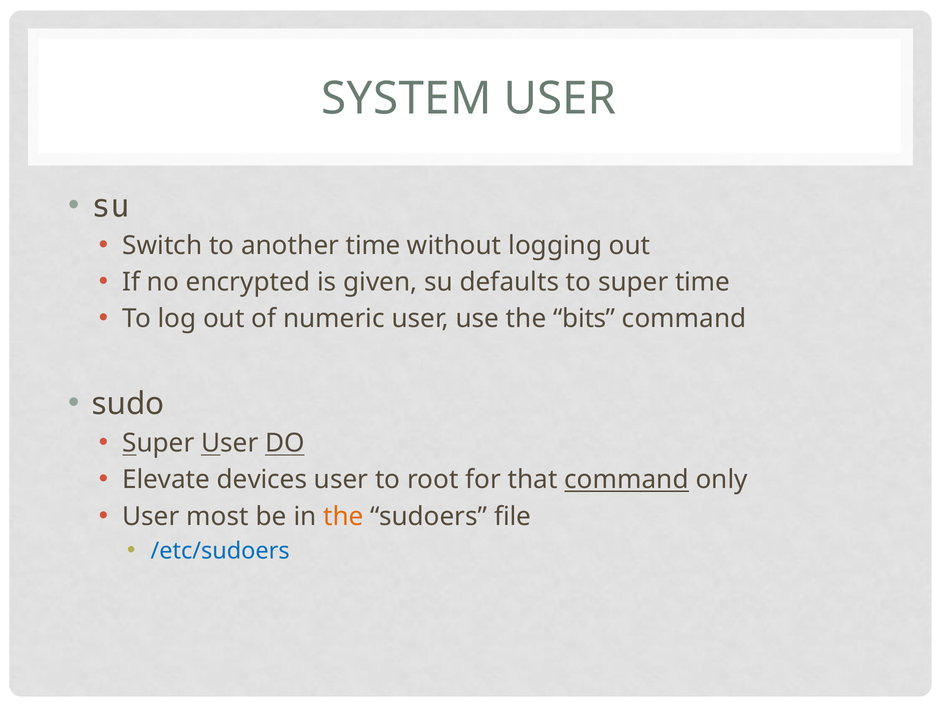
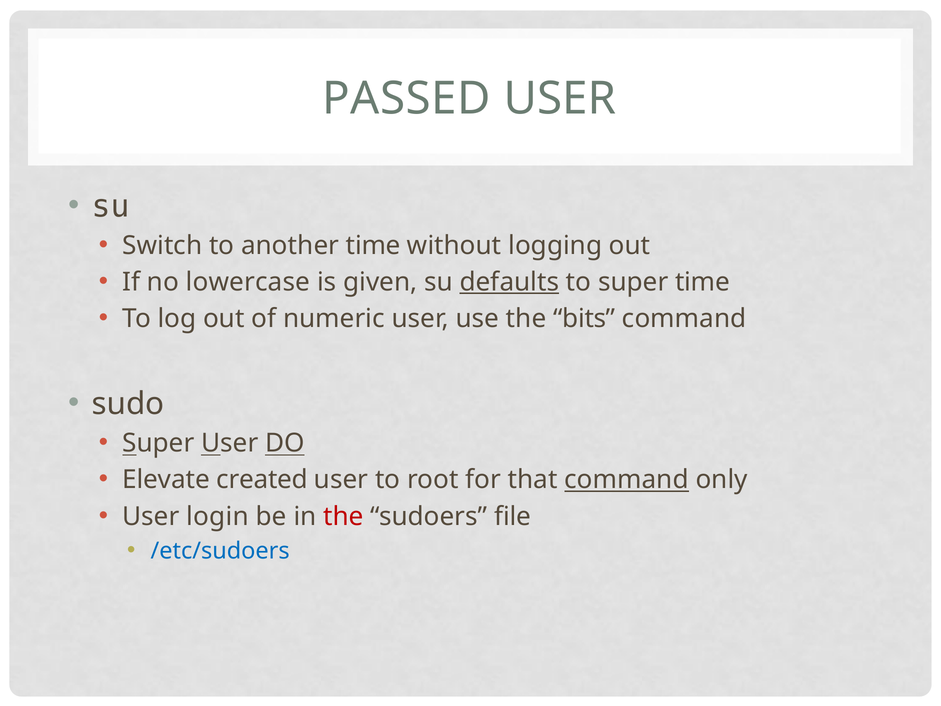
SYSTEM: SYSTEM -> PASSED (406, 99)
encrypted: encrypted -> lowercase (248, 282)
defaults underline: none -> present (509, 282)
devices: devices -> created (262, 480)
most: most -> login (217, 516)
the colour: orange -> red (343, 516)
